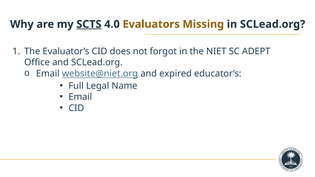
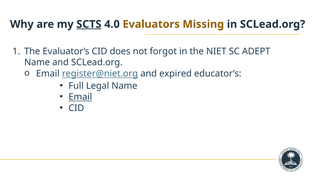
Office: Office -> Name (37, 63)
website@niet.org: website@niet.org -> register@niet.org (100, 74)
Email underline: none -> present (80, 97)
